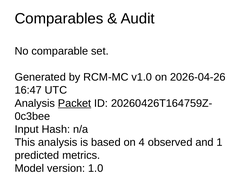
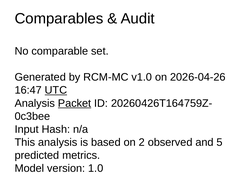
UTC underline: none -> present (56, 90)
4: 4 -> 2 (142, 142)
1: 1 -> 5 (220, 142)
